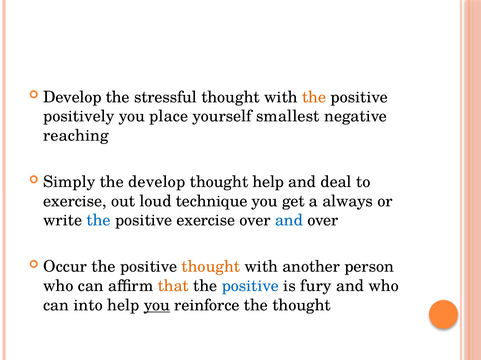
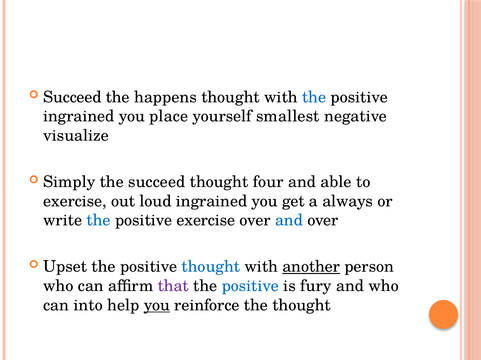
Develop: Develop -> Succeed (72, 97)
stressful: stressful -> happens (166, 97)
the colour: orange -> blue (314, 97)
positively: positively -> ingrained (79, 117)
reaching: reaching -> visualize (76, 136)
the develop: develop -> succeed (157, 182)
thought help: help -> four (268, 182)
deal: deal -> able (336, 182)
loud technique: technique -> ingrained (212, 202)
Occur: Occur -> Upset (65, 267)
thought colour: orange -> blue (211, 267)
another underline: none -> present (311, 267)
that colour: orange -> purple (173, 287)
